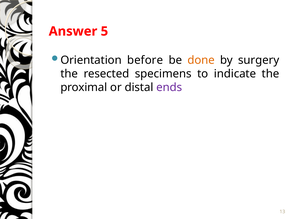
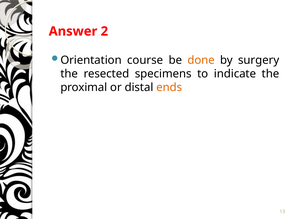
5: 5 -> 2 (104, 31)
before: before -> course (145, 60)
ends colour: purple -> orange (169, 87)
